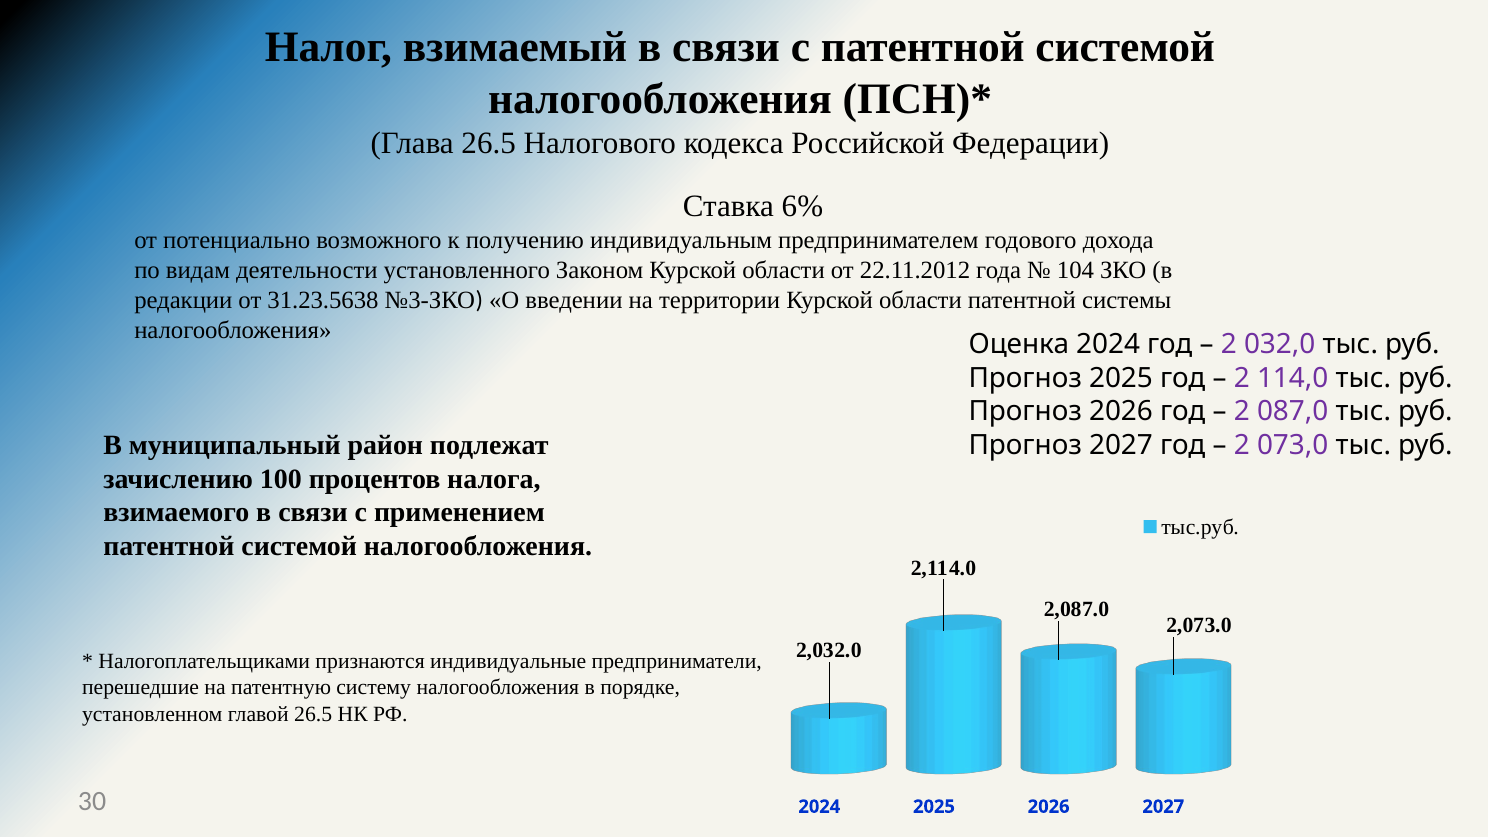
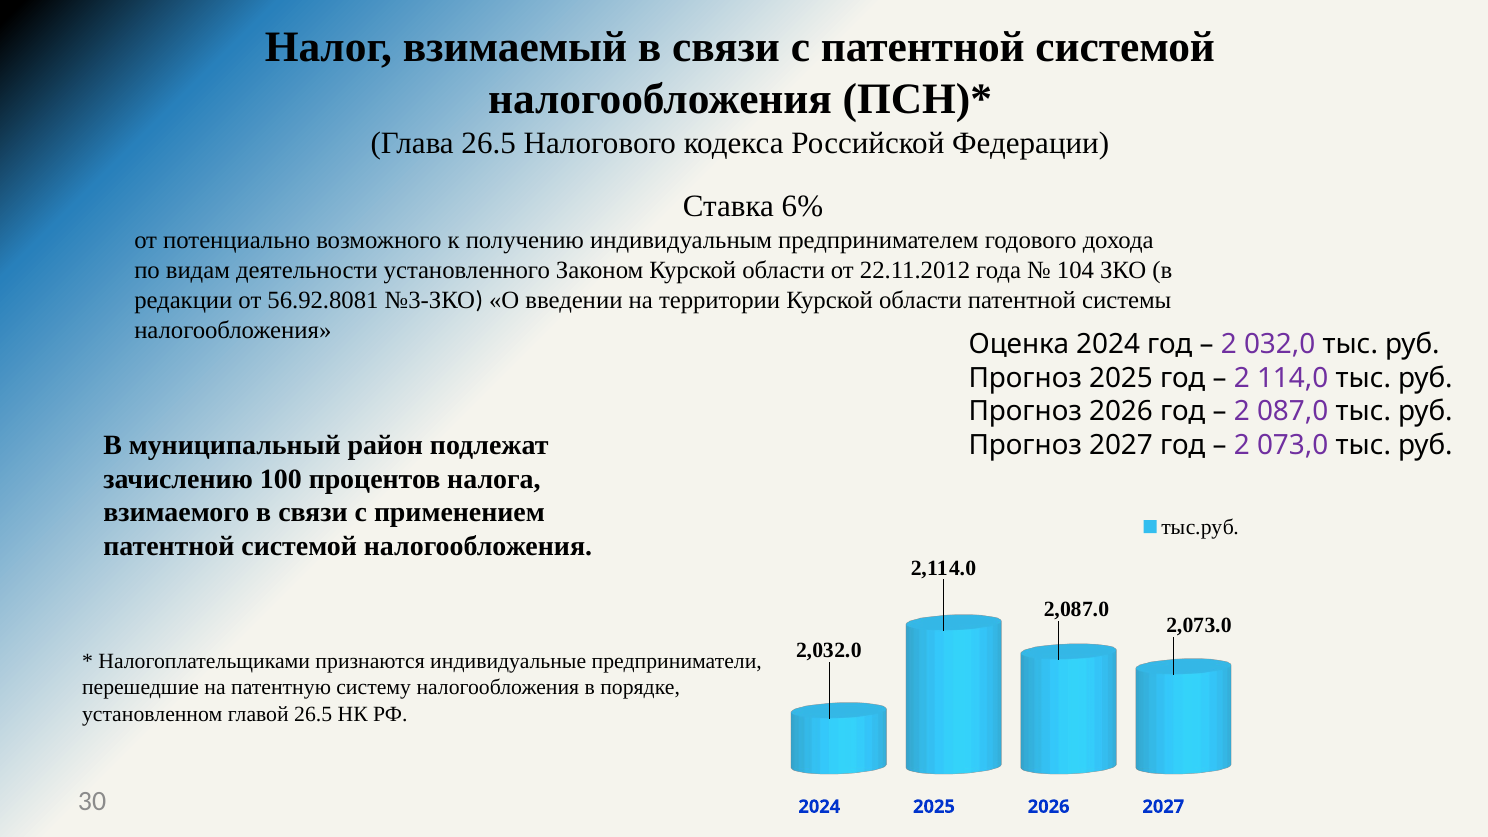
31.23.5638: 31.23.5638 -> 56.92.8081 (323, 300)
